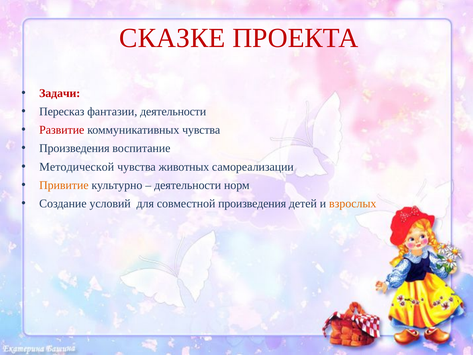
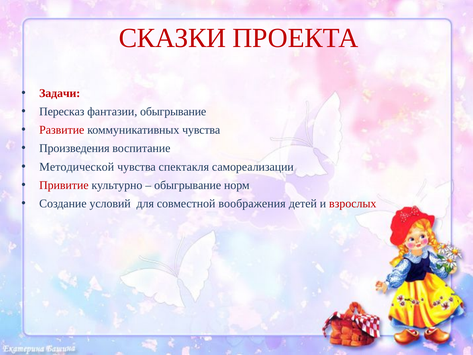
СКАЗКЕ: СКАЗКЕ -> СКАЗКИ (173, 38)
фантазии деятельности: деятельности -> обыгрывание (173, 111)
животных: животных -> спектакля (184, 167)
Привитие colour: orange -> red (64, 185)
деятельности: деятельности -> обыгрывание (188, 185)
совместной произведения: произведения -> воображения (252, 203)
взрослых colour: orange -> red (353, 203)
